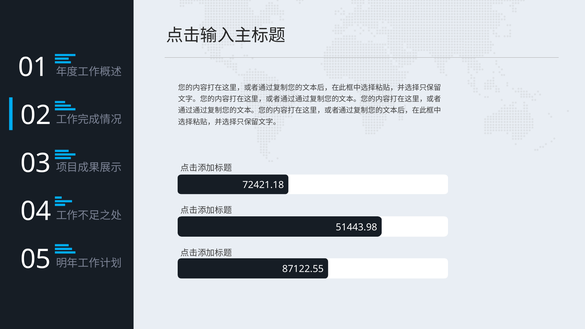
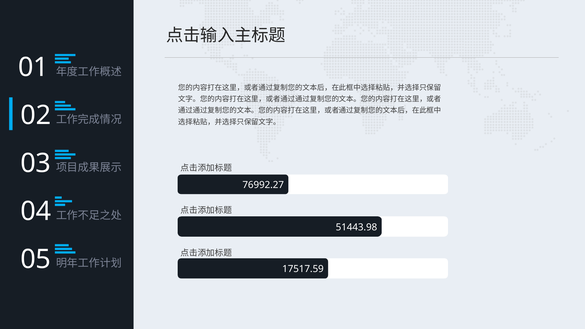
72421.18: 72421.18 -> 76992.27 (263, 185)
87122.55: 87122.55 -> 17517.59 (303, 269)
